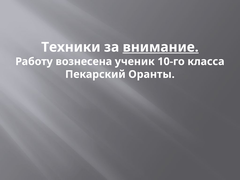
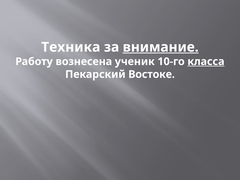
Техники: Техники -> Техника (71, 47)
класса underline: none -> present (206, 62)
Оранты: Оранты -> Востоке (152, 74)
